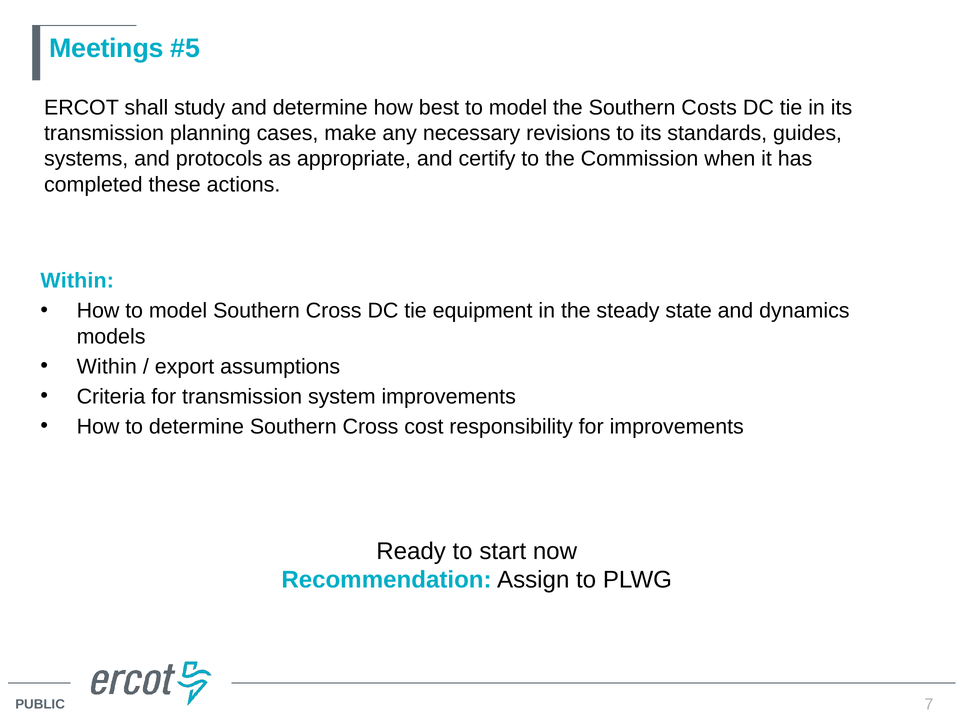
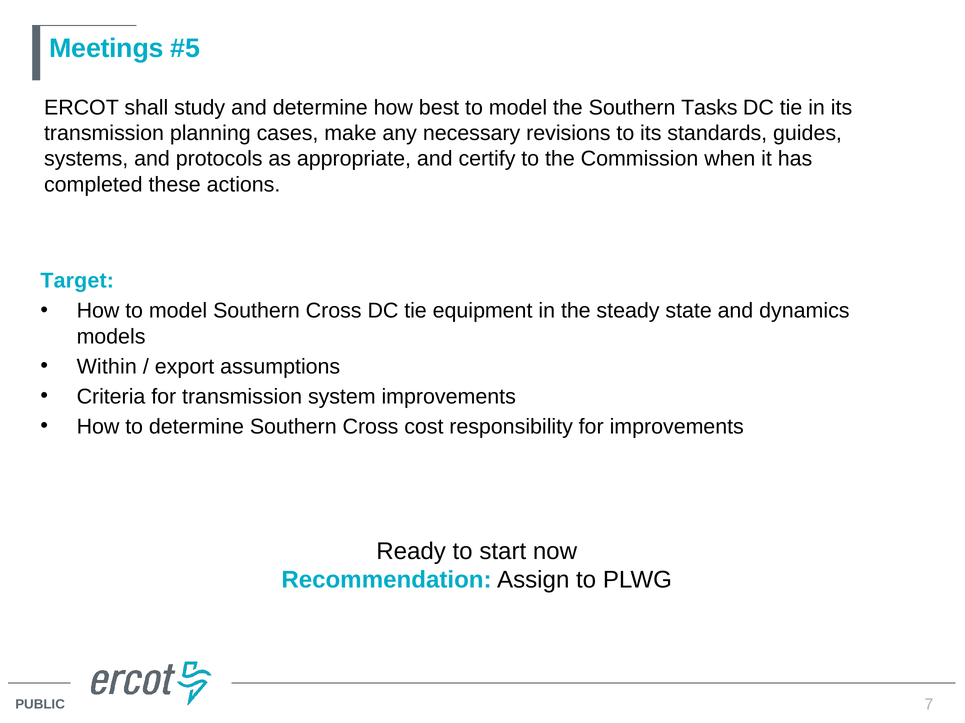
Costs: Costs -> Tasks (709, 108)
Within: Within -> Target (77, 281)
